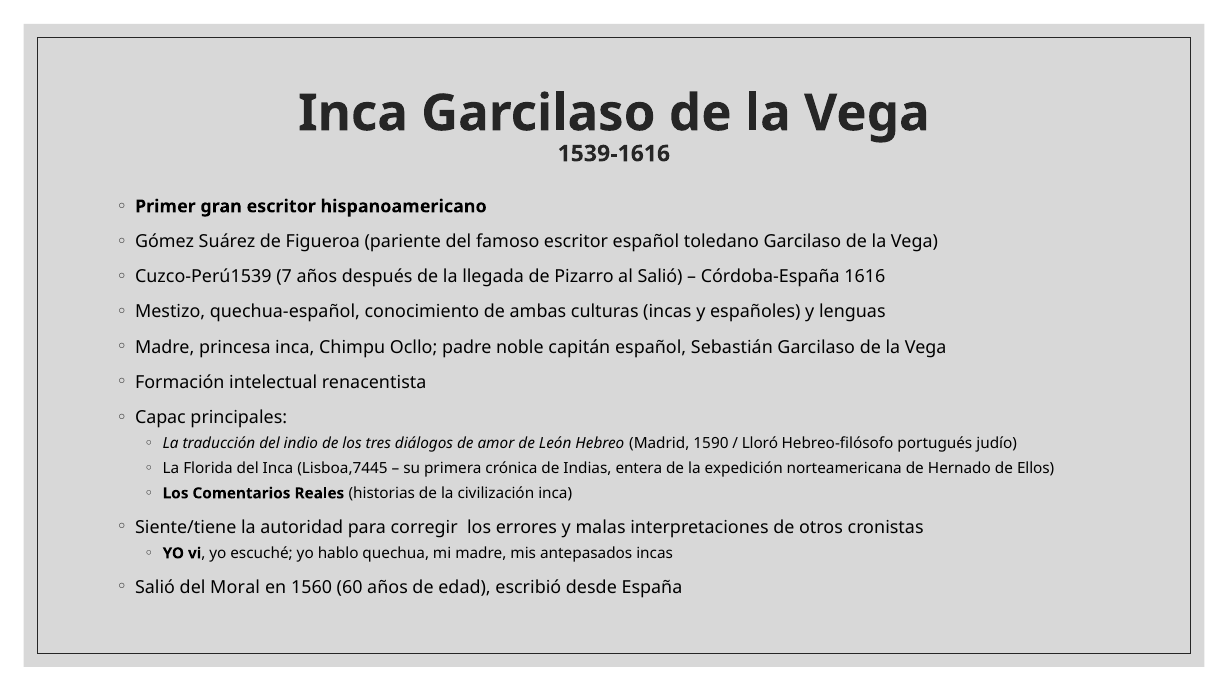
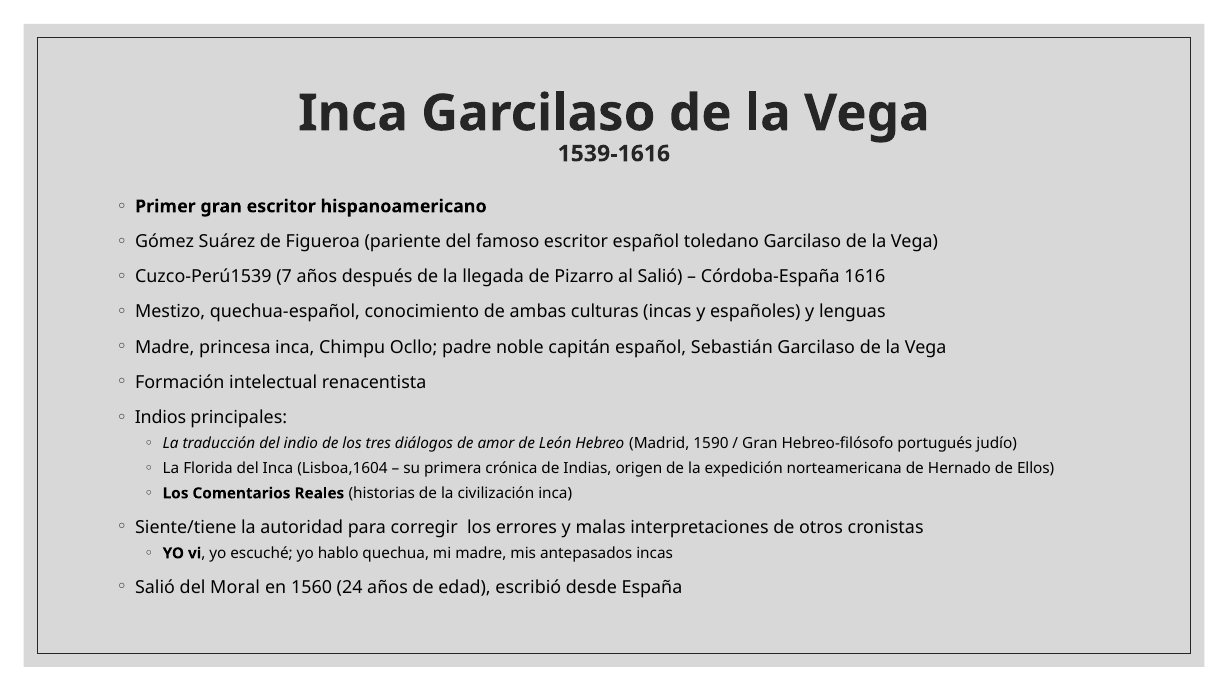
Capac: Capac -> Indios (160, 417)
Lloró: Lloró -> Gran (760, 444)
Lisboa,7445: Lisboa,7445 -> Lisboa,1604 (342, 468)
entera: entera -> origen (639, 468)
60: 60 -> 24 (350, 587)
